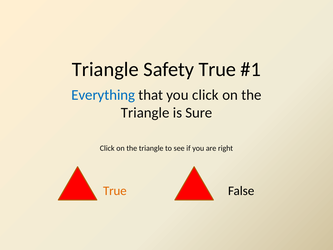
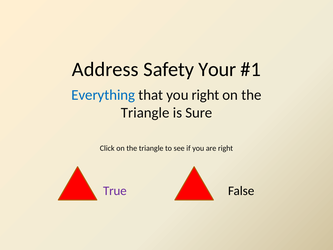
Triangle: Triangle -> Address (105, 69)
Safety True: True -> Your (217, 69)
you click: click -> right (206, 95)
True colour: orange -> purple (115, 191)
